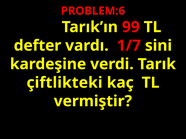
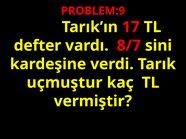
PROBLEM:6: PROBLEM:6 -> PROBLEM:9 (93, 11)
99: 99 -> 17 (131, 27)
1/7: 1/7 -> 8/7 (129, 46)
çiftlikteki: çiftlikteki -> uçmuştur (65, 83)
